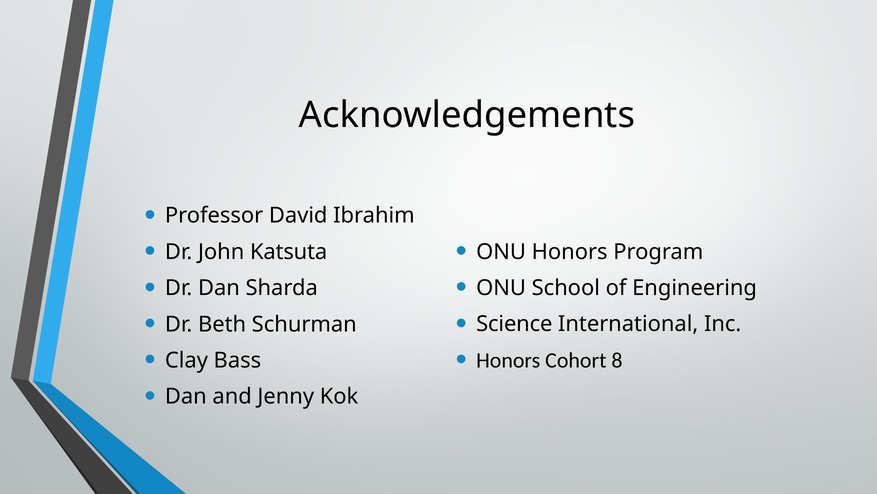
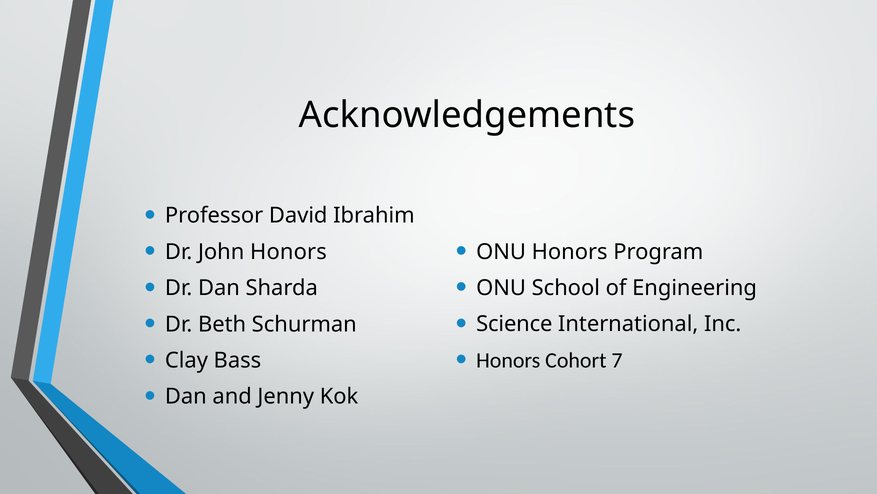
John Katsuta: Katsuta -> Honors (288, 251)
8: 8 -> 7 (617, 360)
